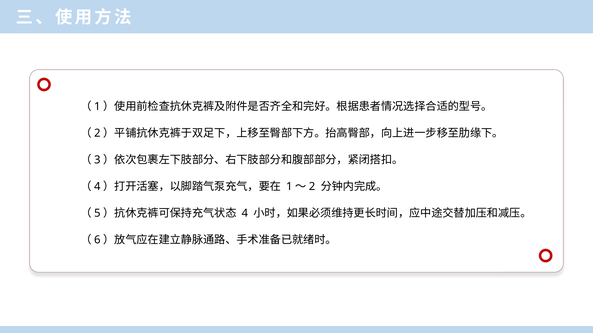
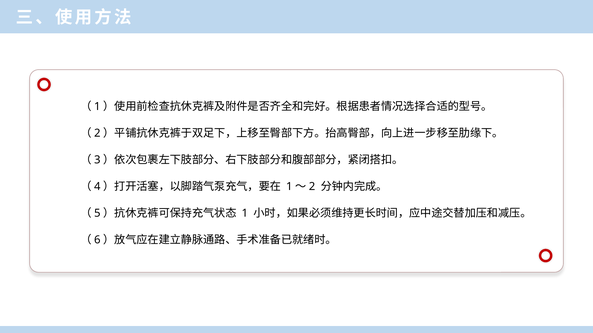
4: 4 -> 1 (245, 213)
